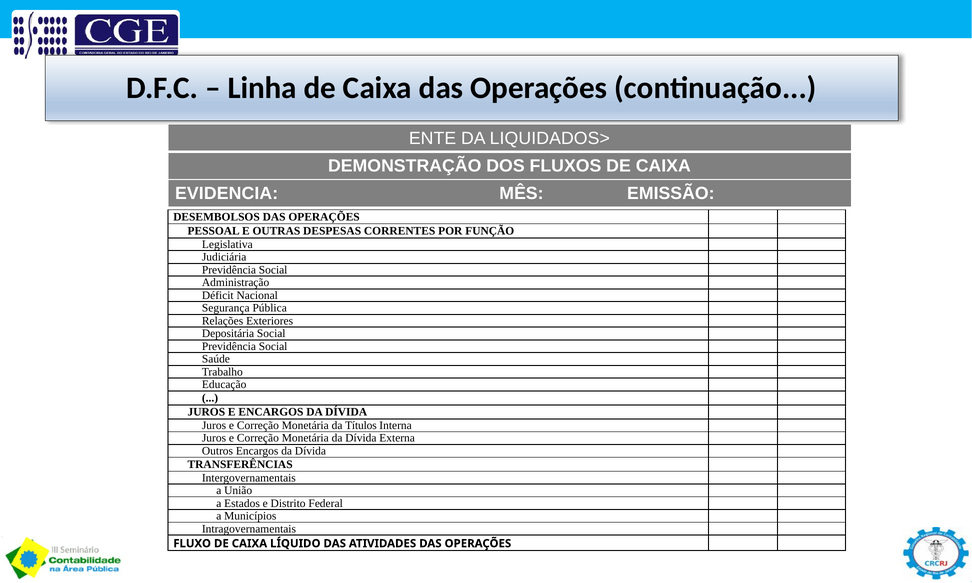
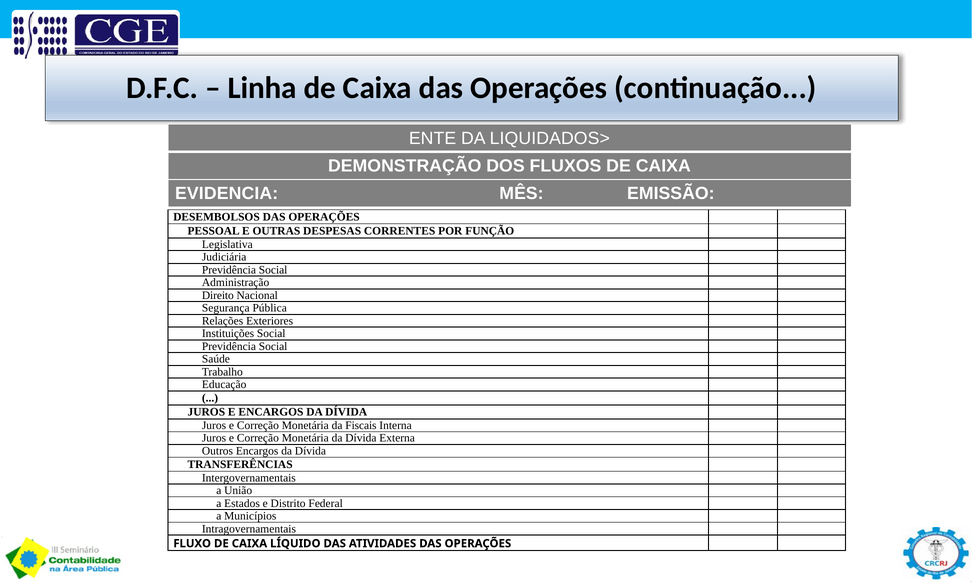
Déficit: Déficit -> Direito (218, 295)
Depositária: Depositária -> Instituições (228, 334)
Títulos: Títulos -> Fiscais (361, 425)
